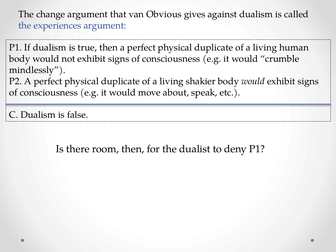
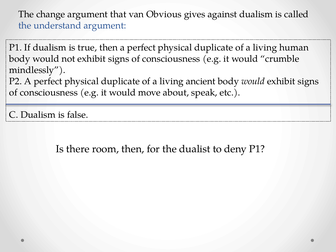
experiences: experiences -> understand (57, 26)
shakier: shakier -> ancient (201, 81)
